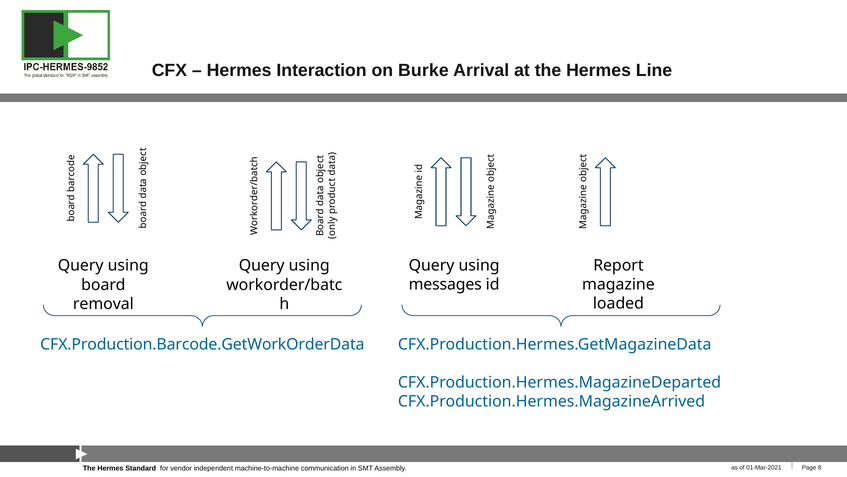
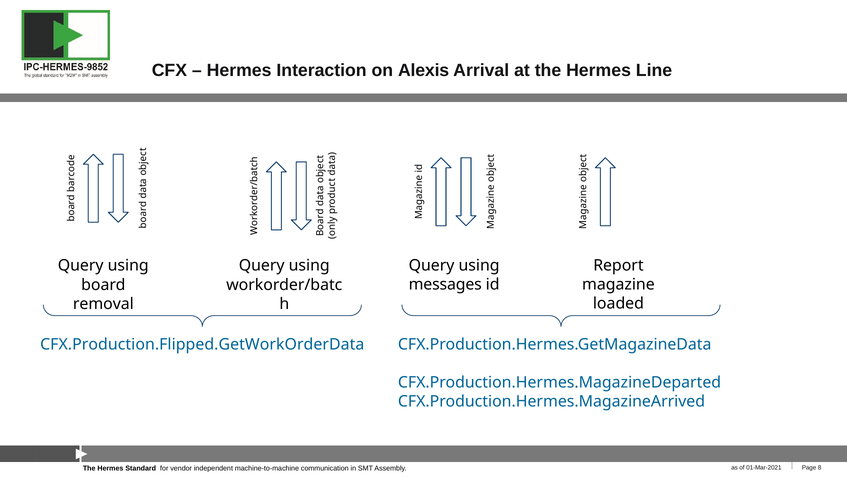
Burke: Burke -> Alexis (424, 70)
CFX.Production.Barcode.GetWorkOrderData: CFX.Production.Barcode.GetWorkOrderData -> CFX.Production.Flipped.GetWorkOrderData (202, 344)
